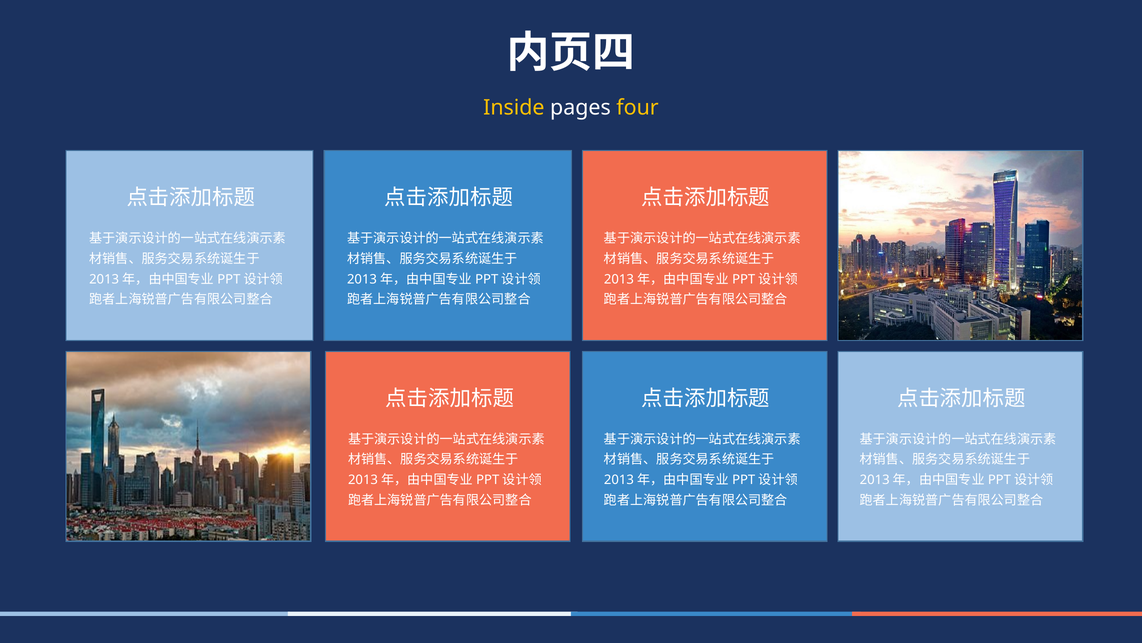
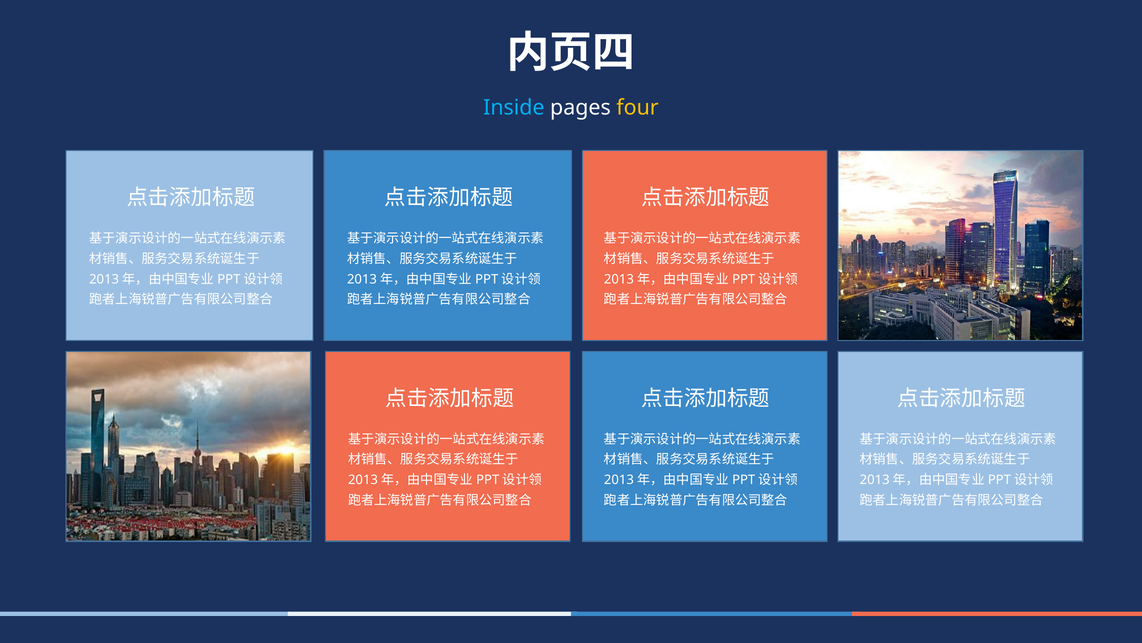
Inside colour: yellow -> light blue (514, 108)
